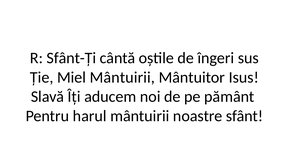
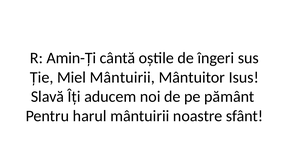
Sfânt-Ți: Sfânt-Ți -> Amin-Ți (71, 58)
